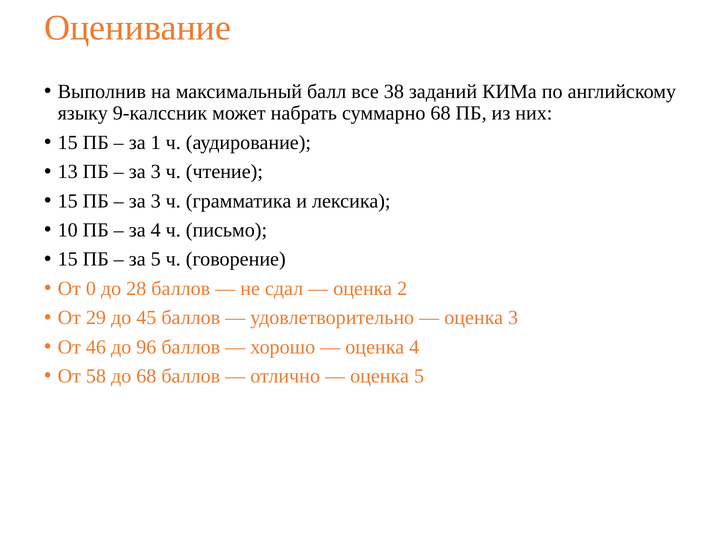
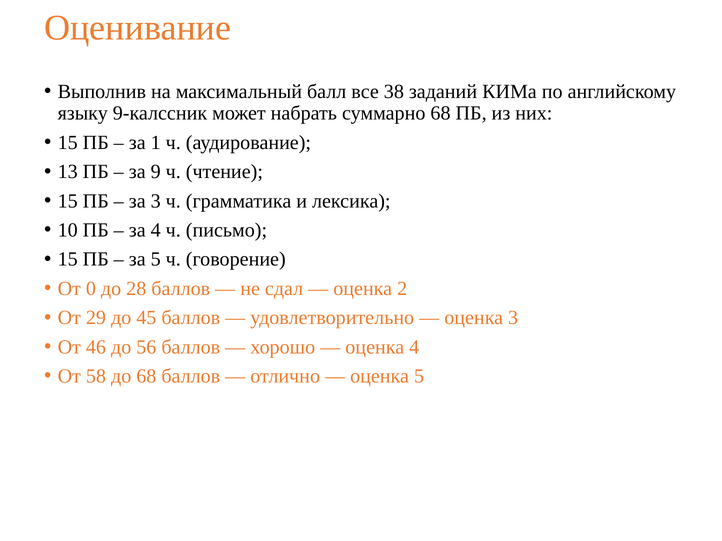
3: 3 -> 9 (156, 172)
96: 96 -> 56 (146, 347)
